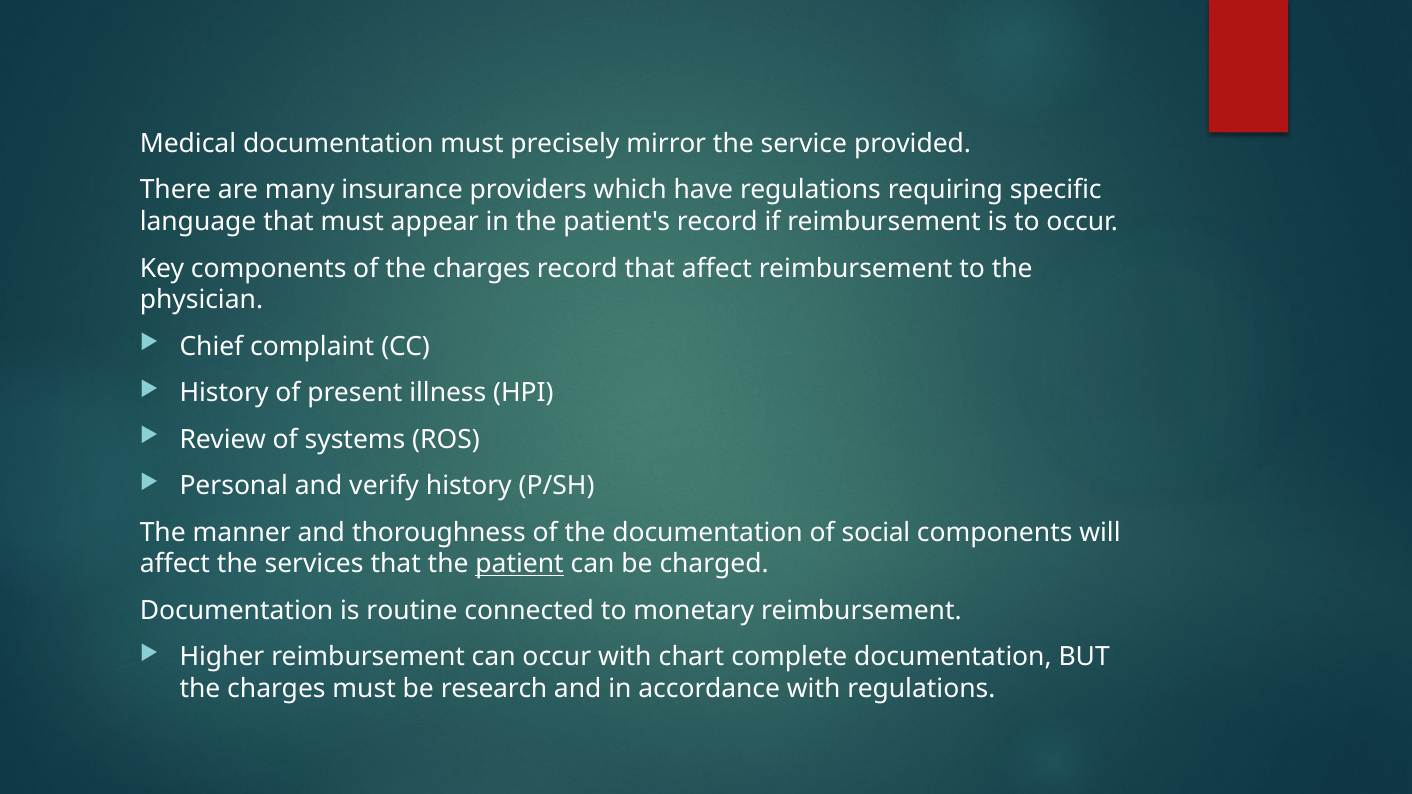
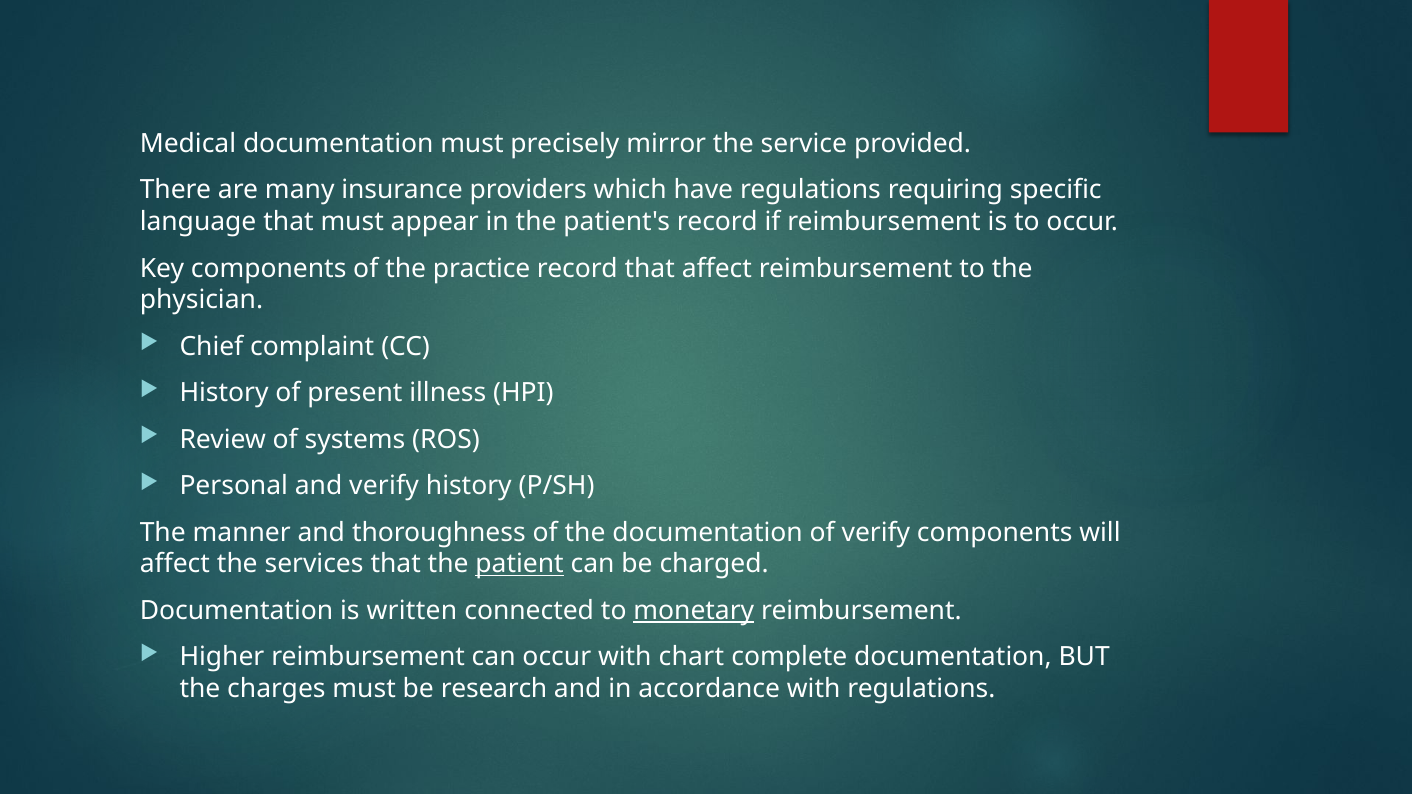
of the charges: charges -> practice (482, 268)
of social: social -> verify (876, 533)
routine: routine -> written (412, 611)
monetary underline: none -> present (694, 611)
